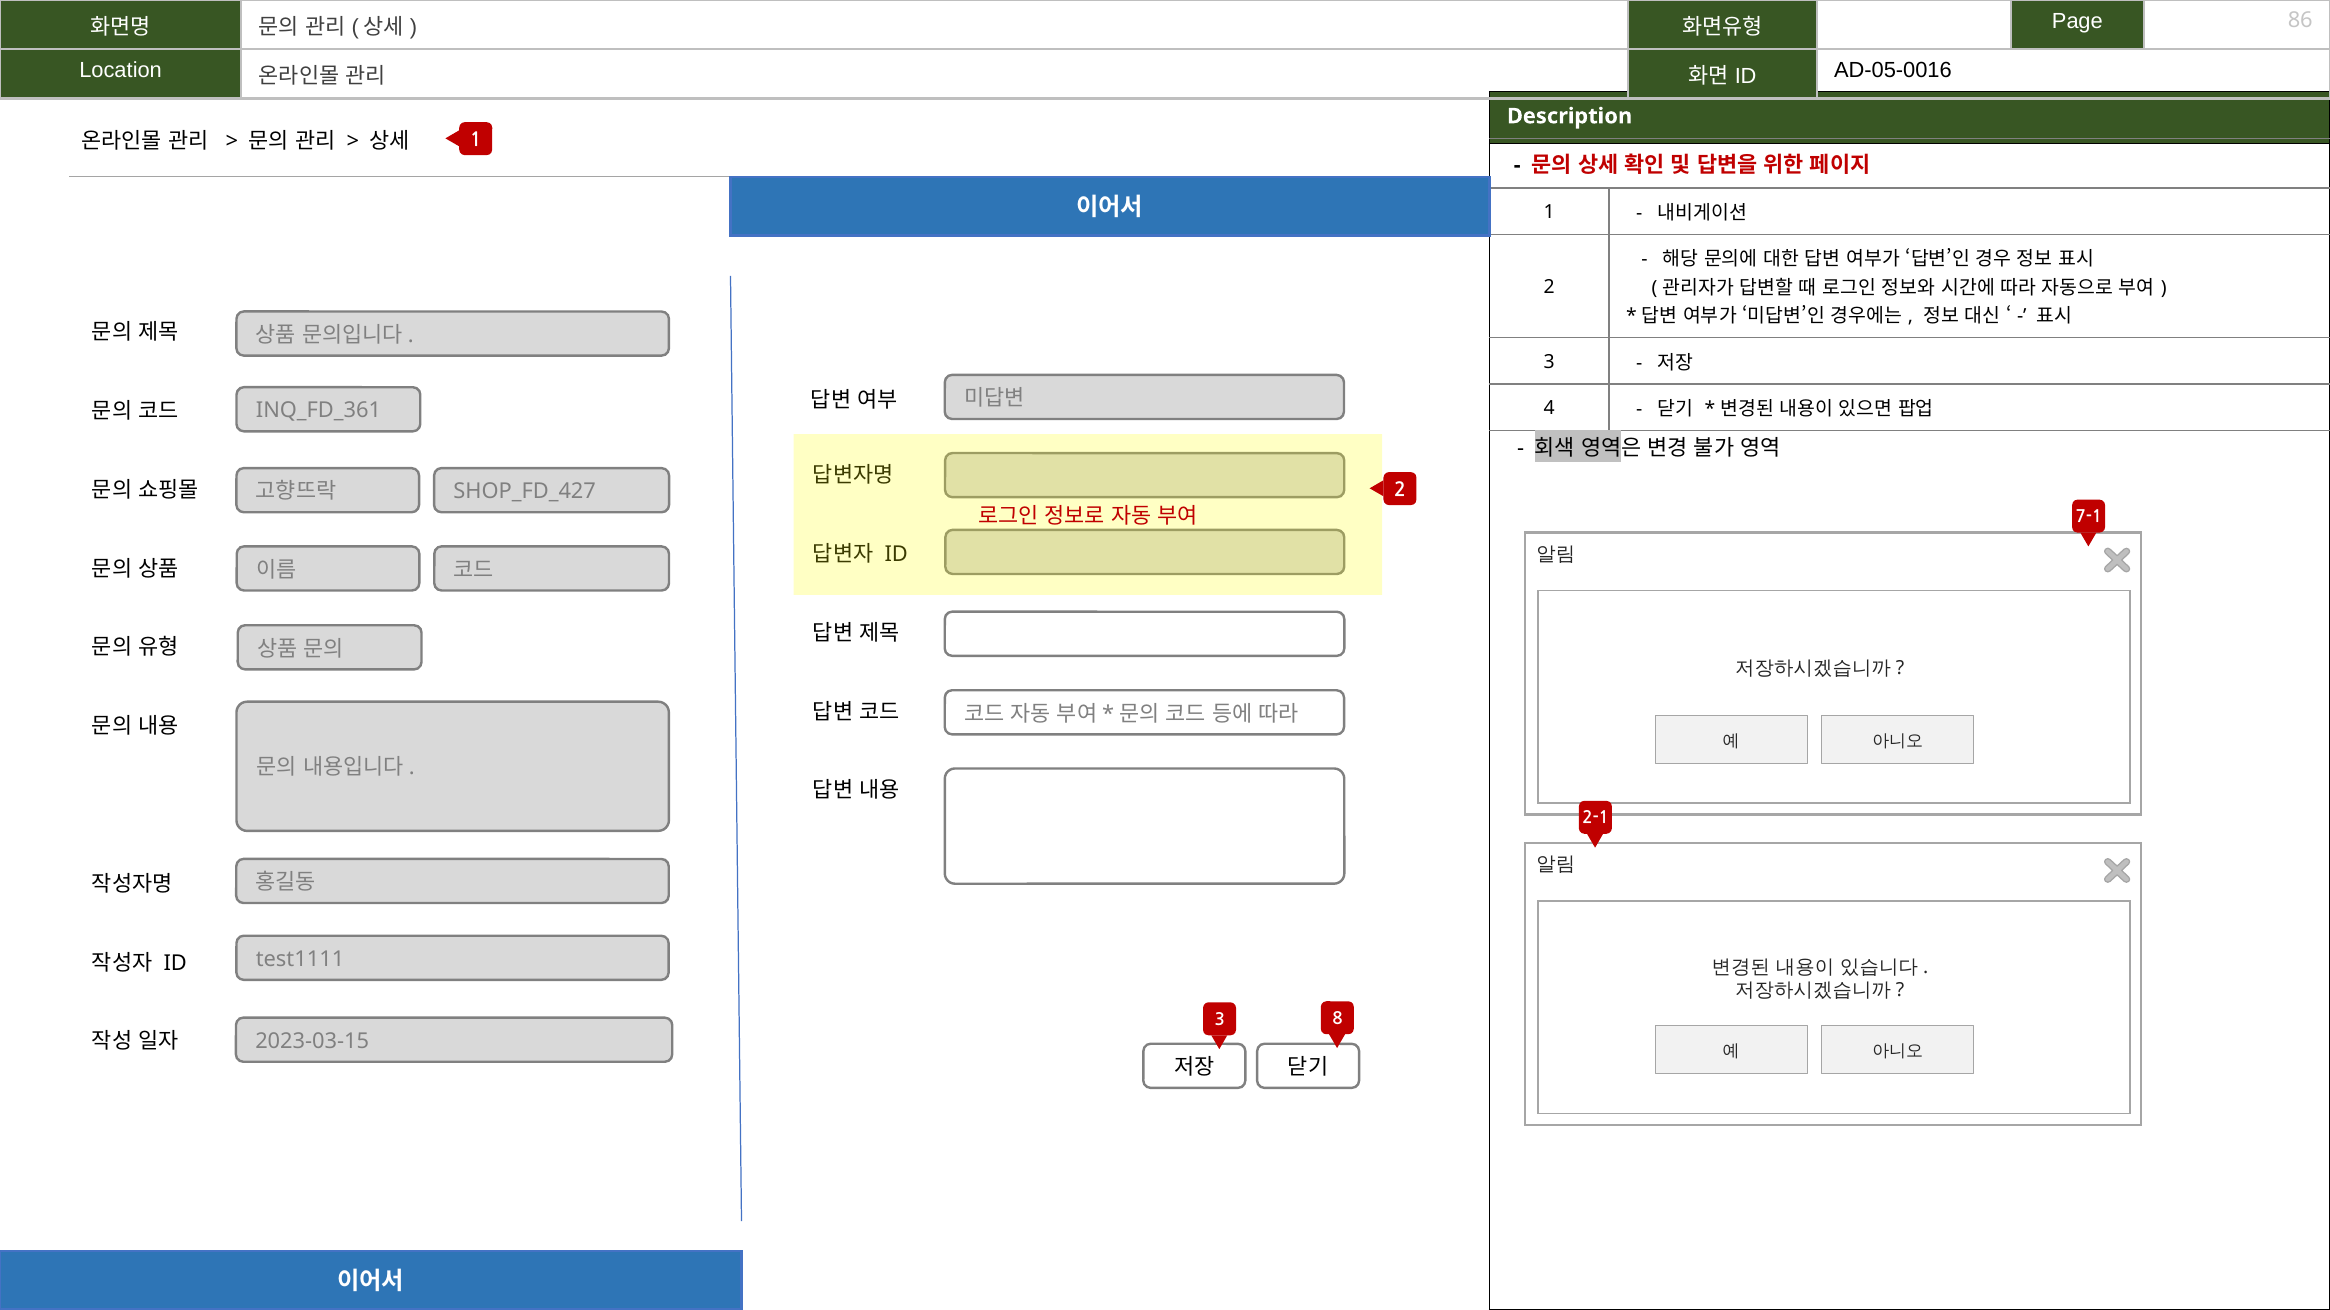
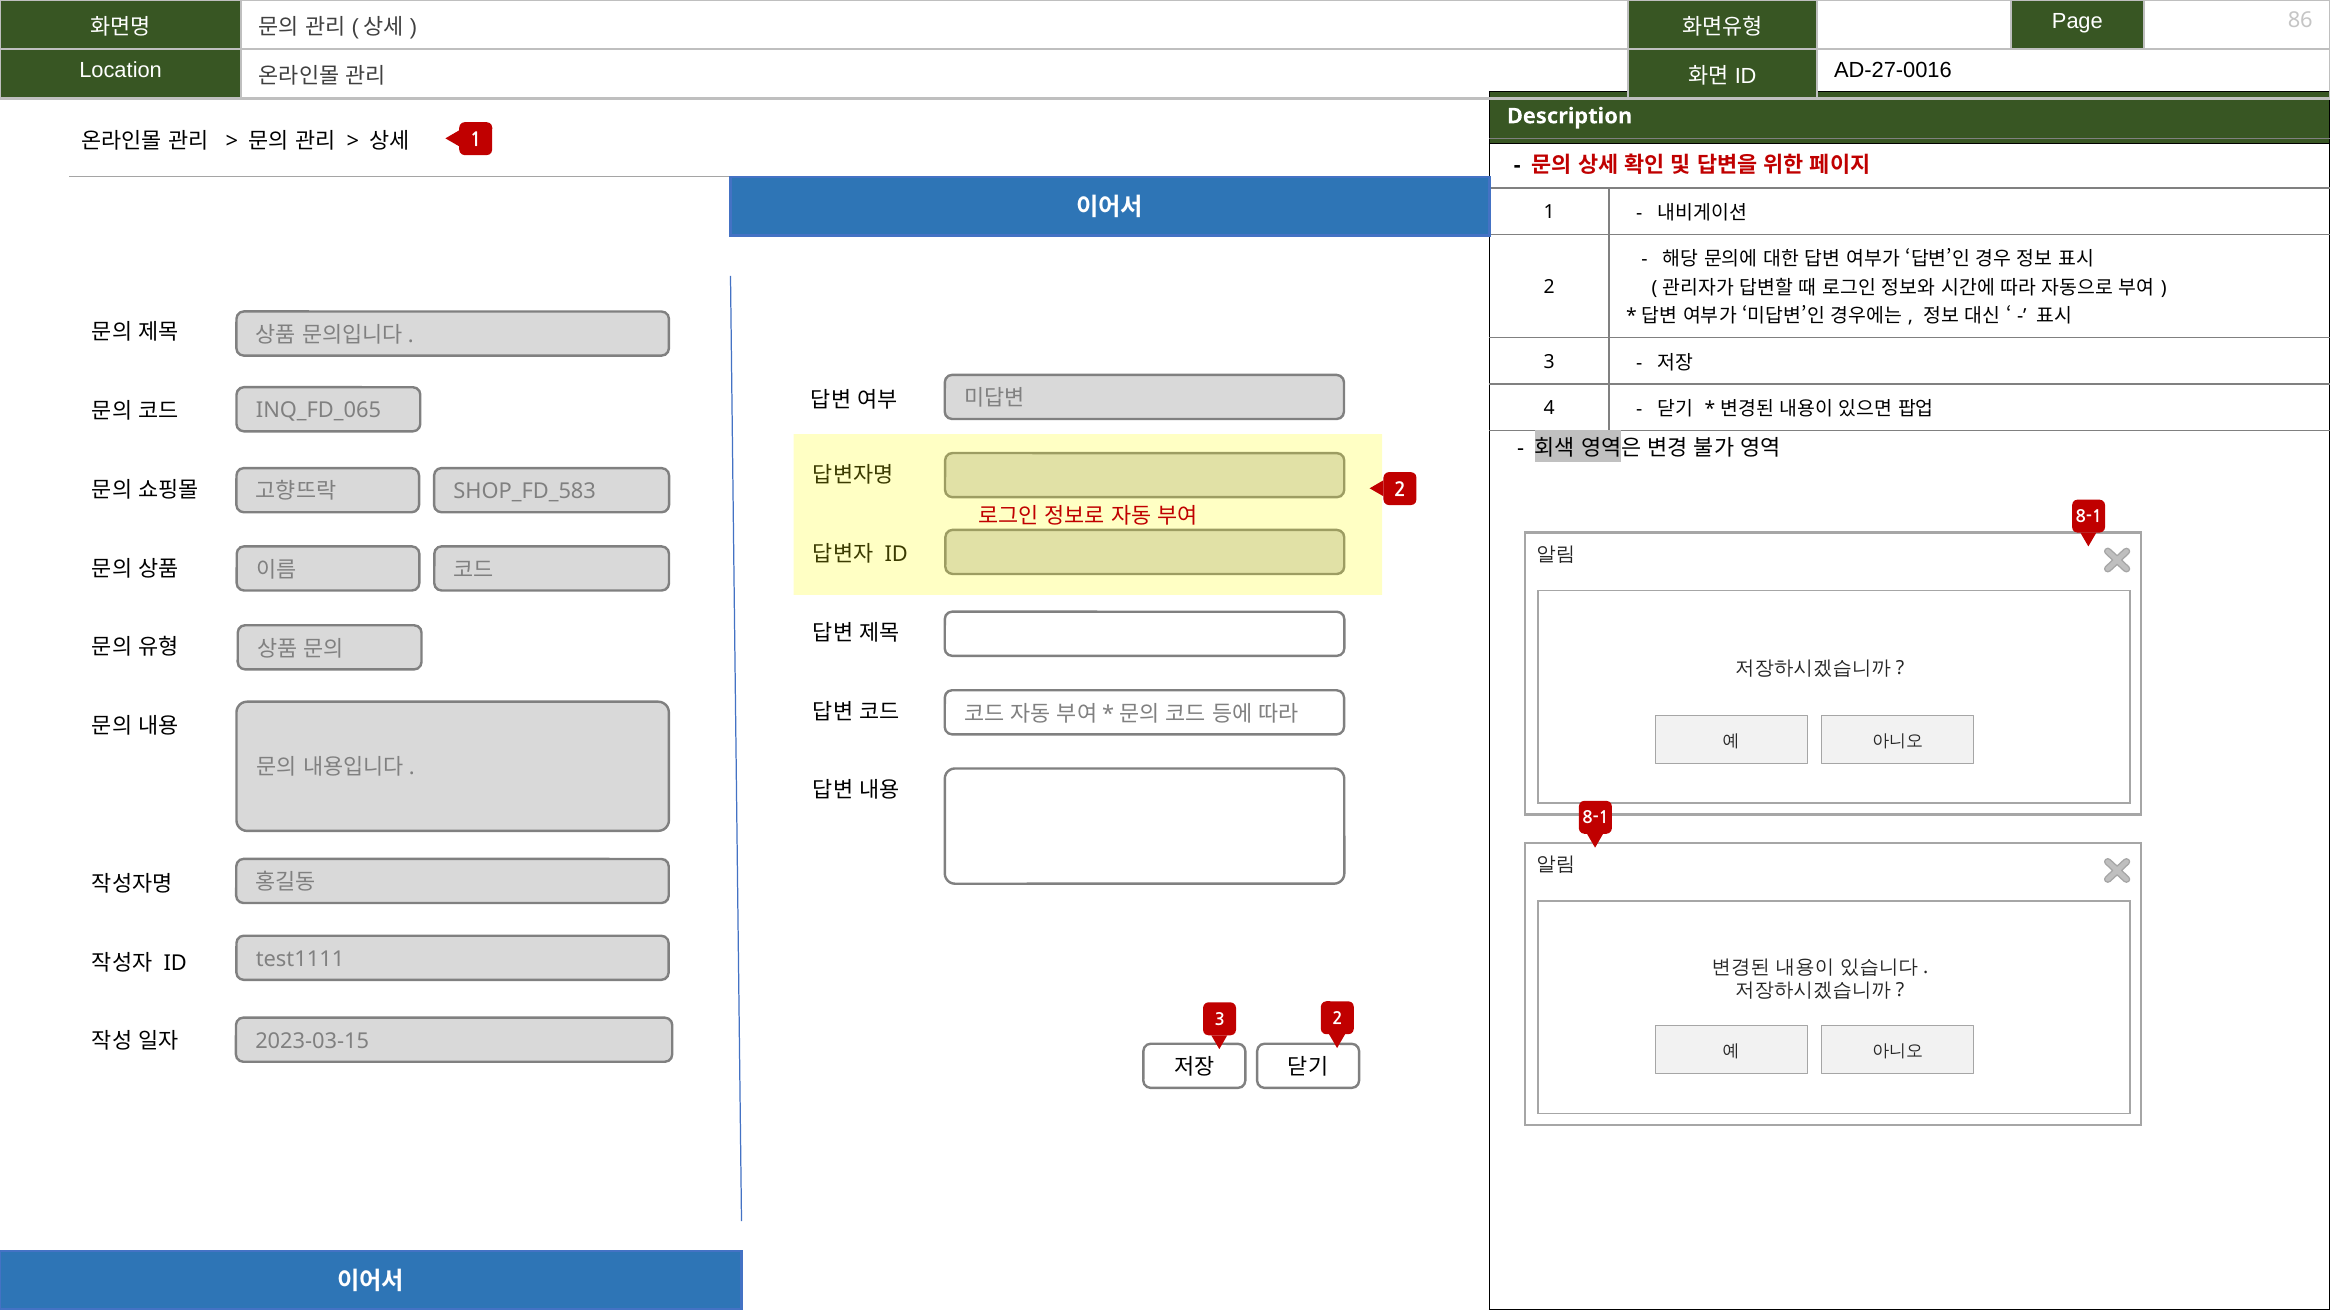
AD-05-0016: AD-05-0016 -> AD-27-0016 (1893, 71)
INQ_FD_361: INQ_FD_361 -> INQ_FD_065 (319, 411)
SHOP_FD_427: SHOP_FD_427 -> SHOP_FD_583 (525, 492)
7-1: 7-1 -> 8-1 (2089, 517)
2-1: 2-1 -> 8-1 (1596, 819)
3 8: 8 -> 2 (1338, 1019)
